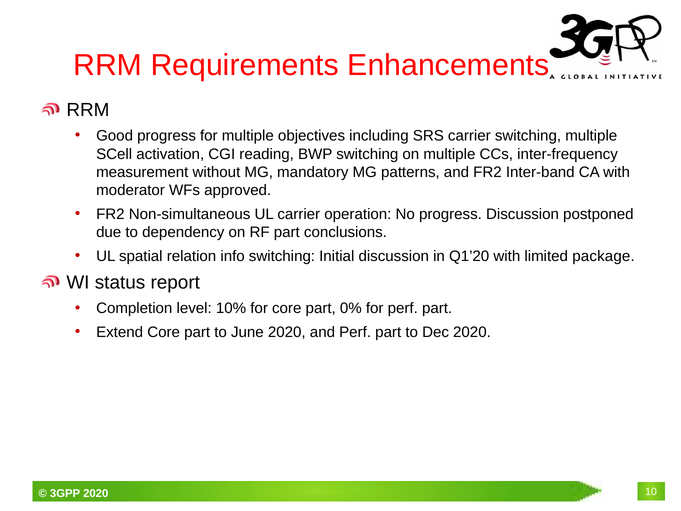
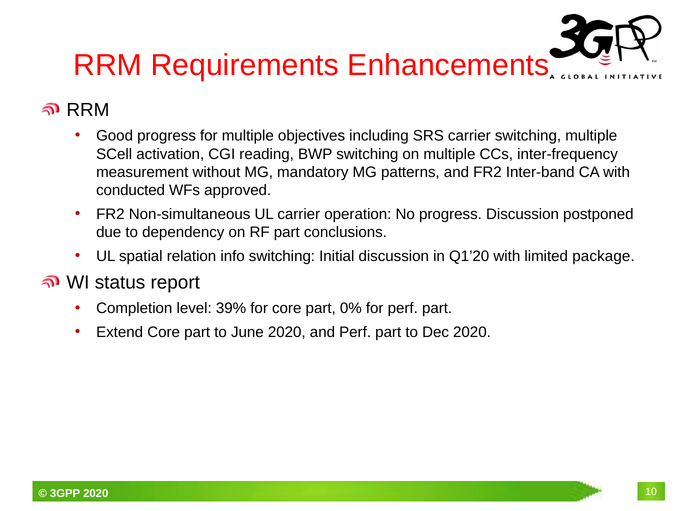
moderator: moderator -> conducted (131, 190)
10%: 10% -> 39% (231, 308)
